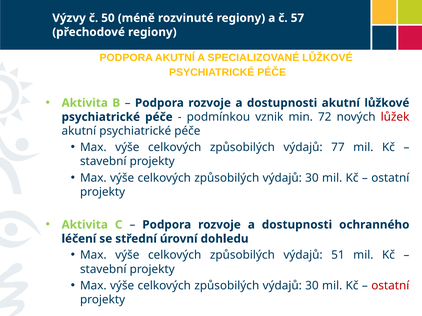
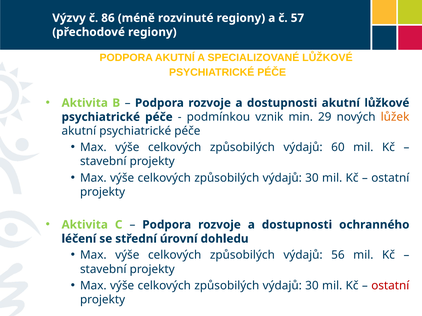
50: 50 -> 86 (108, 18)
72: 72 -> 29 (325, 117)
lůžek colour: red -> orange (395, 117)
77: 77 -> 60 (338, 148)
51: 51 -> 56 (338, 256)
